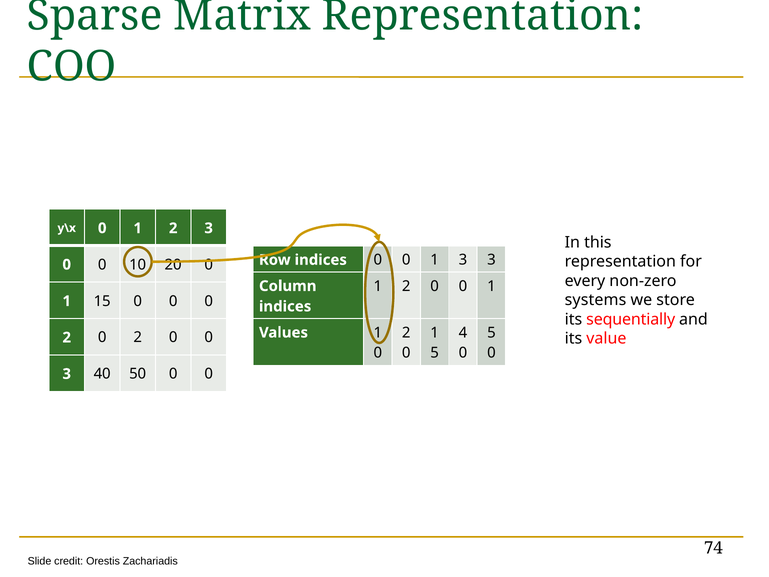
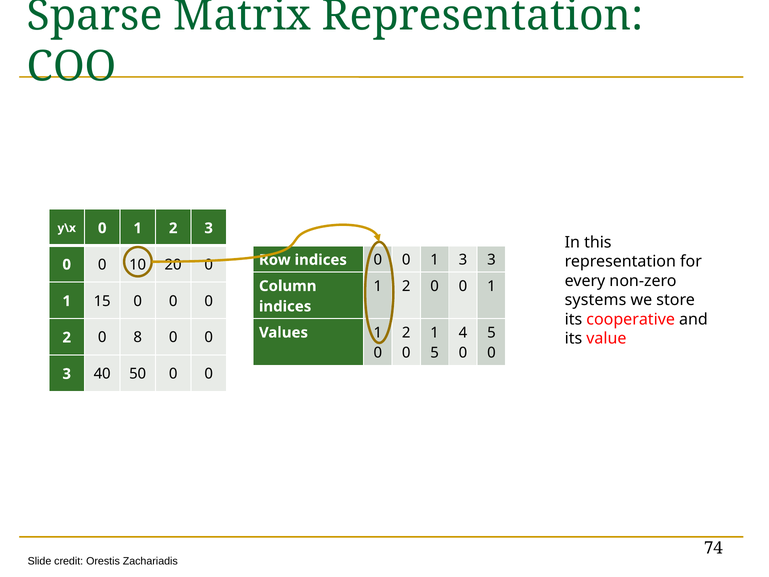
sequentially: sequentially -> cooperative (631, 319)
2 0 2: 2 -> 8 (138, 337)
